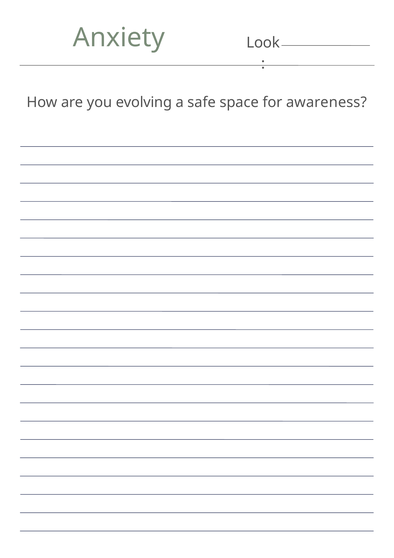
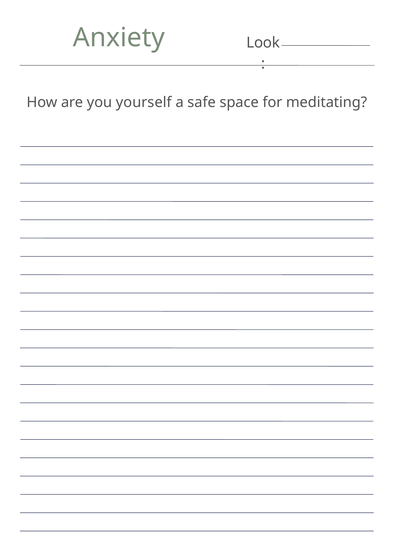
evolving: evolving -> yourself (144, 102)
awareness: awareness -> meditating (327, 102)
